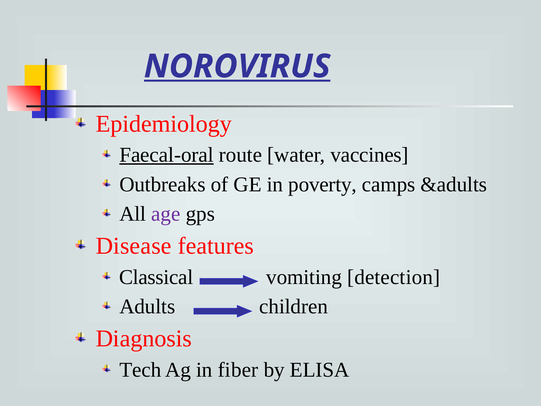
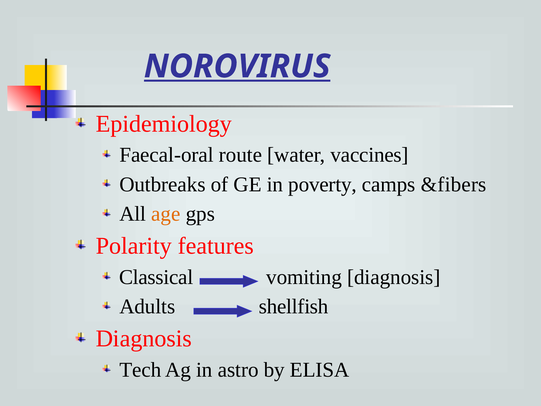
Faecal-oral underline: present -> none (167, 155)
&adults: &adults -> &fibers (454, 184)
age colour: purple -> orange (166, 214)
Disease: Disease -> Polarity (134, 246)
vomiting detection: detection -> diagnosis (394, 277)
children: children -> shellfish (294, 306)
fiber: fiber -> astro (238, 370)
